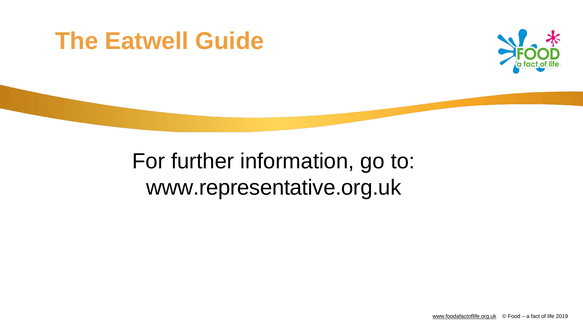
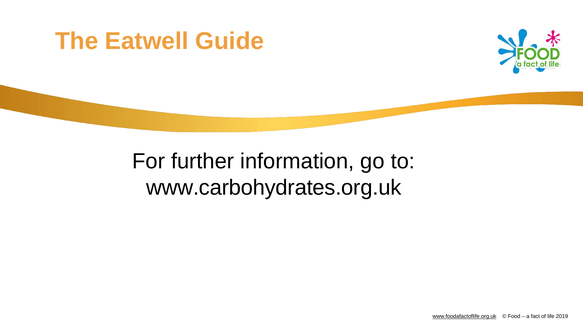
www.representative.org.uk: www.representative.org.uk -> www.carbohydrates.org.uk (274, 187)
